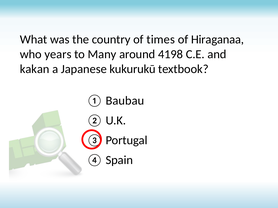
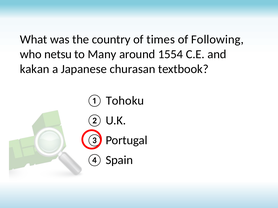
Hiraganaa: Hiraganaa -> Following (217, 40)
years: years -> netsu (58, 54)
4198: 4198 -> 1554 (171, 54)
kukurukū: kukurukū -> churasan (132, 69)
Baubau: Baubau -> Tohoku (125, 101)
